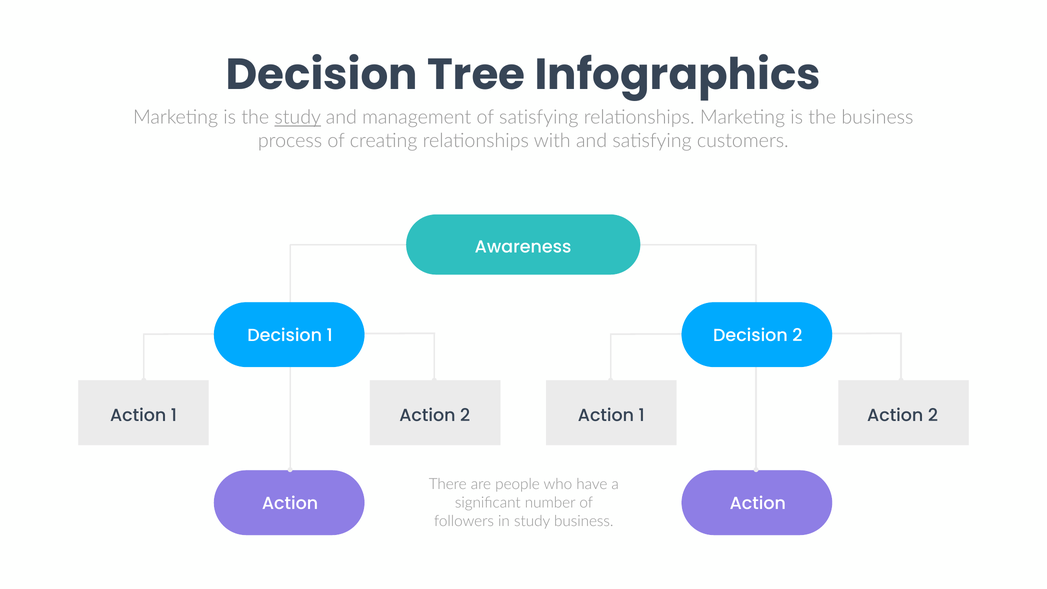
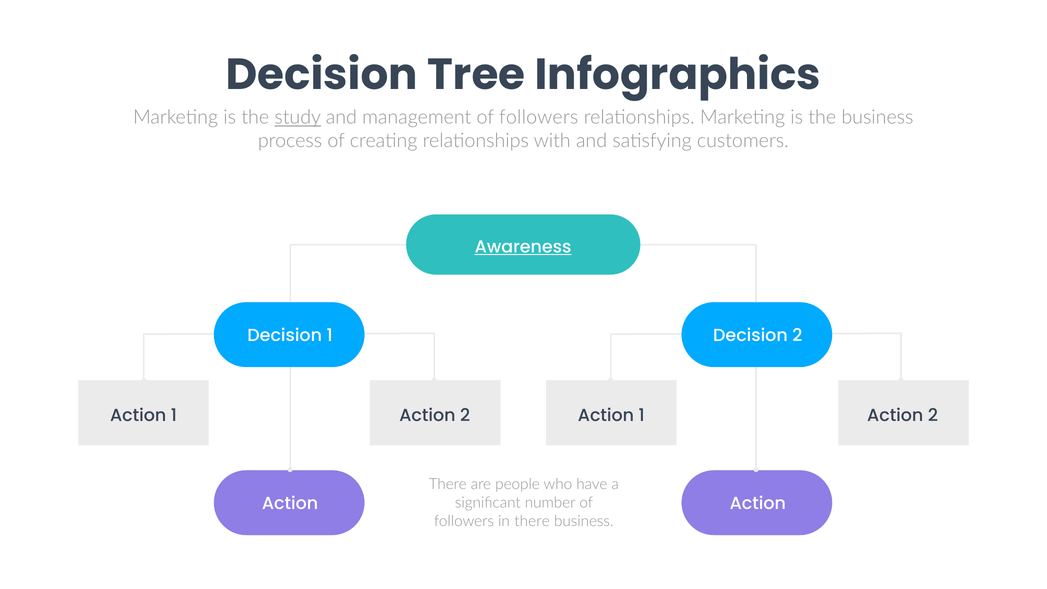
management of satisfying: satisfying -> followers (539, 117)
Awareness underline: none -> present (523, 247)
in study: study -> there (532, 521)
